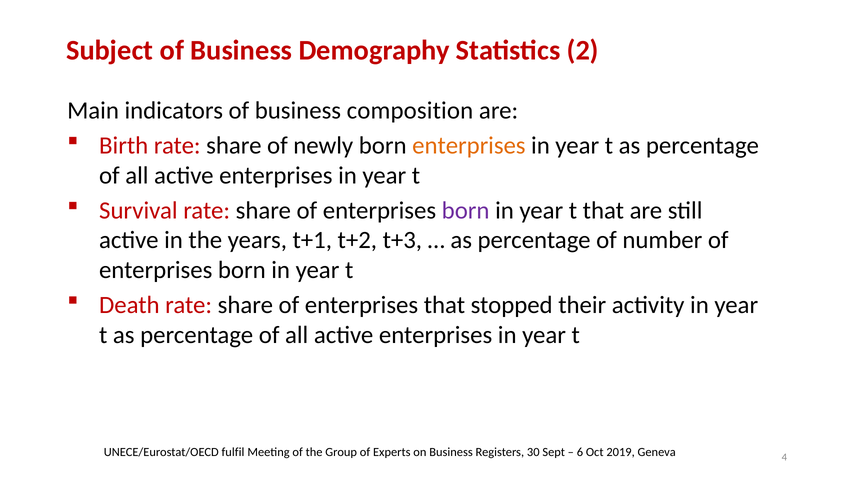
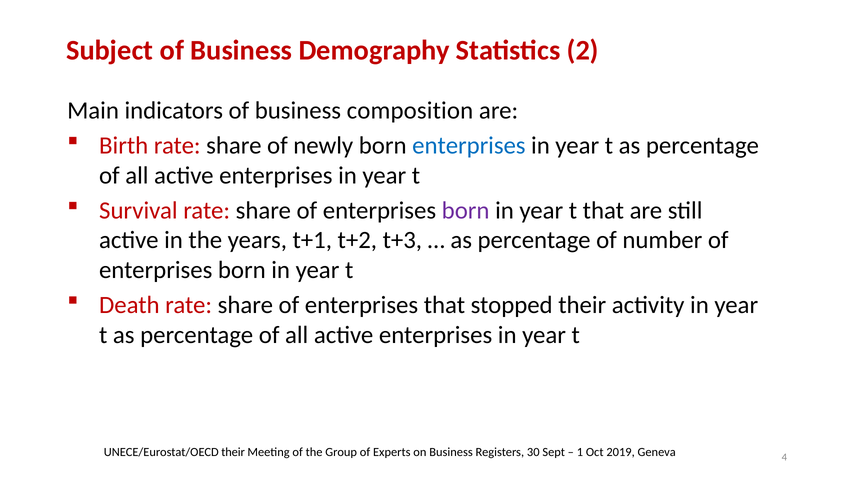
enterprises colour: orange -> blue (469, 146)
UNECE/Eurostat/OECD fulfil: fulfil -> their (233, 453)
6: 6 -> 1 (580, 453)
